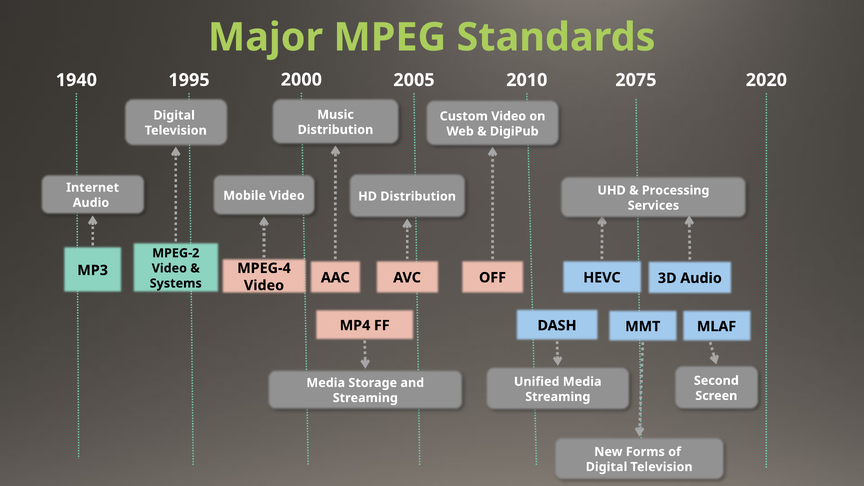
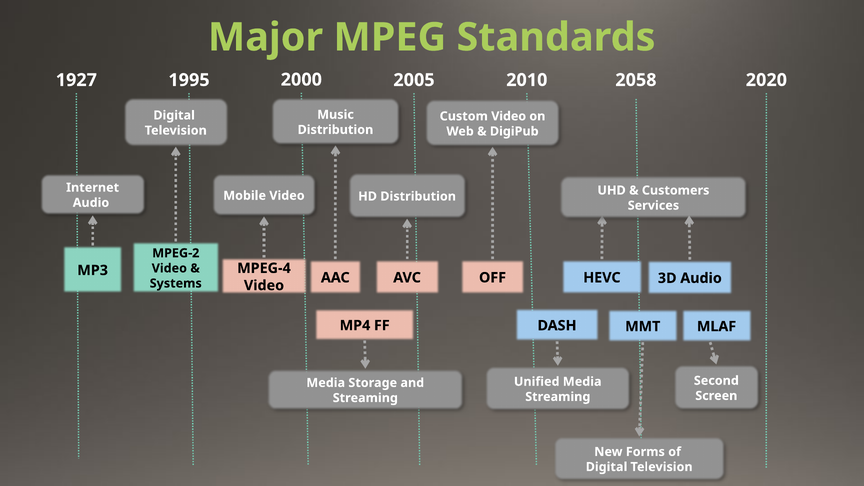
1940: 1940 -> 1927 (76, 80)
2075: 2075 -> 2058 (636, 80)
Processing: Processing -> Customers (676, 190)
